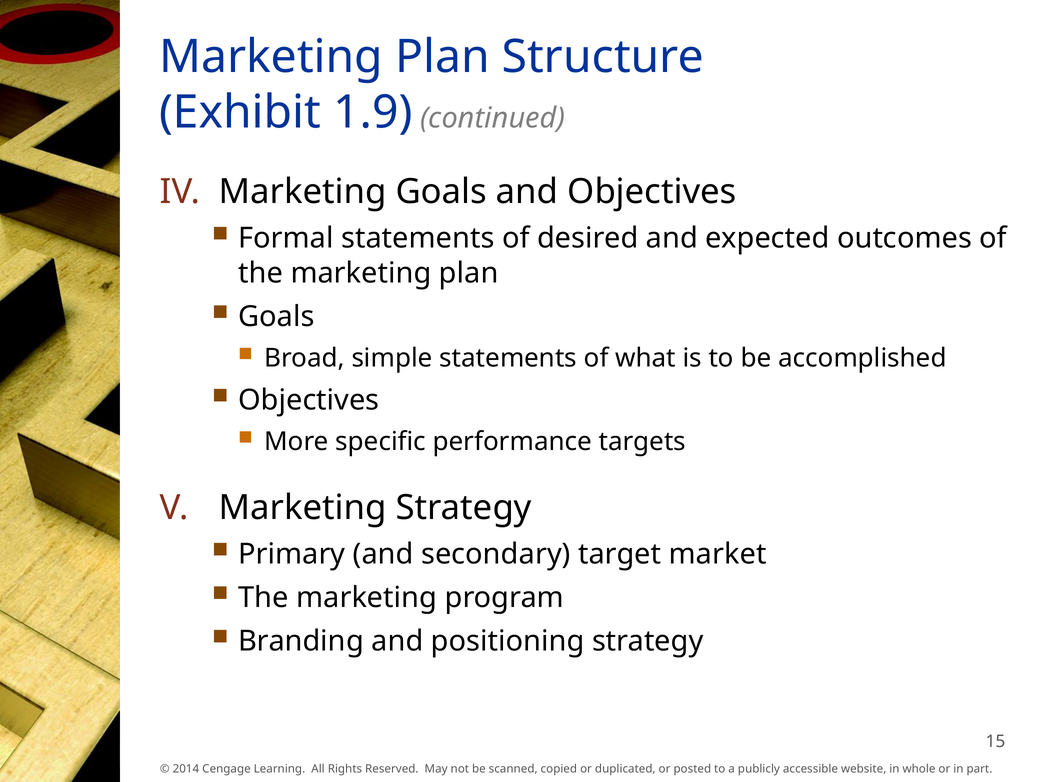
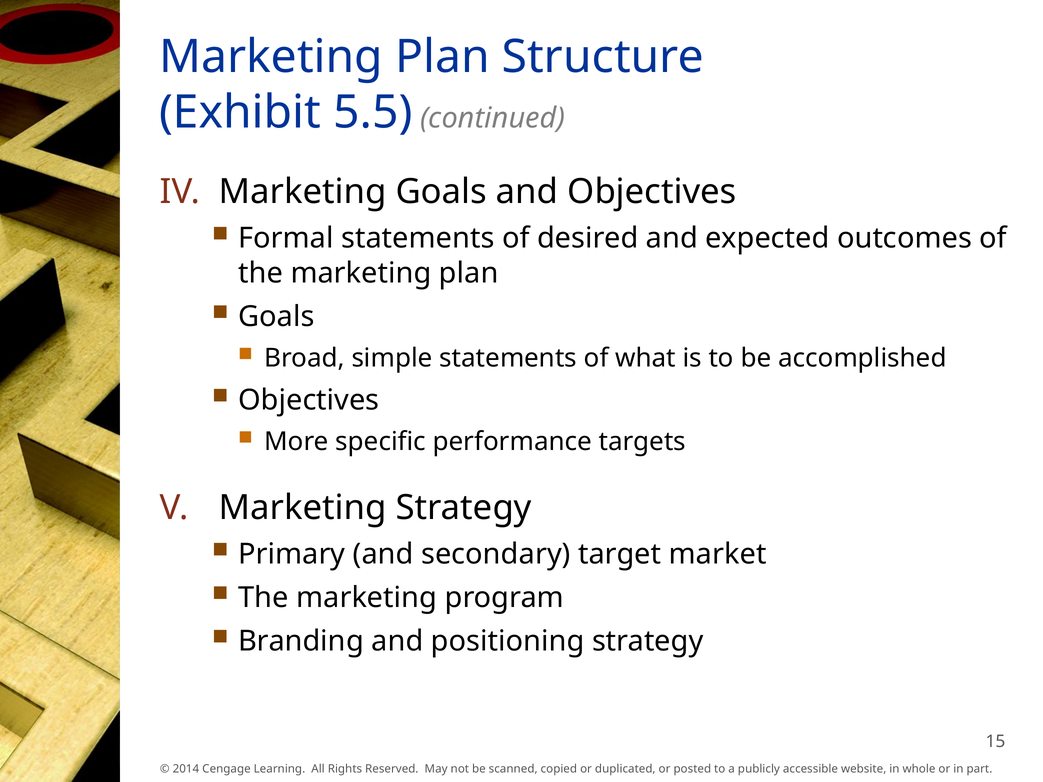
1.9: 1.9 -> 5.5 (373, 112)
